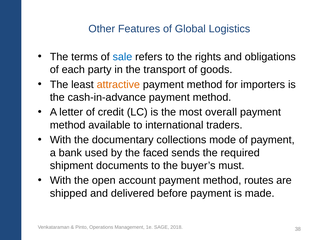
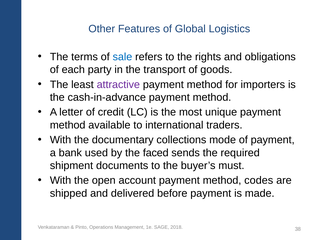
attractive colour: orange -> purple (118, 84)
overall: overall -> unique (221, 112)
routes: routes -> codes (259, 180)
